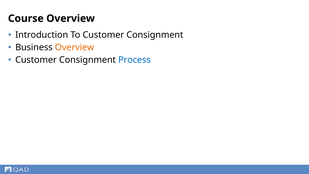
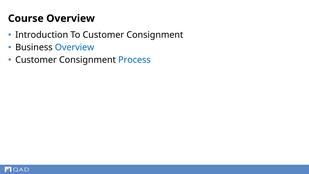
Overview colour: orange -> blue (75, 47)
